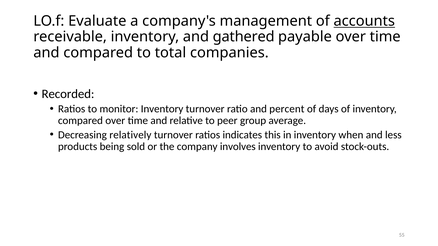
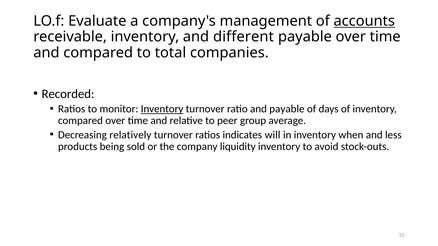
gathered: gathered -> different (244, 37)
Inventory underline: none -> present (162, 109)
and percent: percent -> payable (287, 109)
this: this -> will (273, 135)
involves: involves -> liquidity (238, 147)
